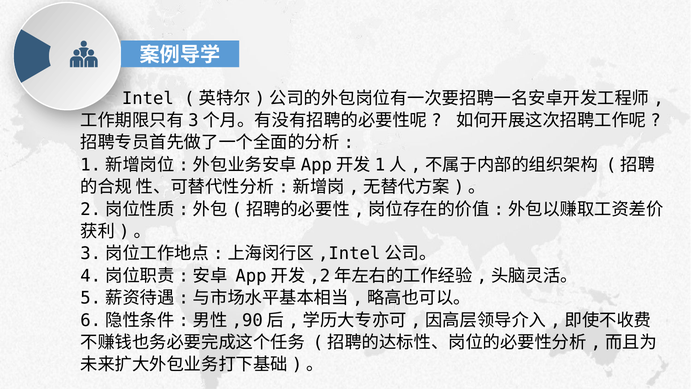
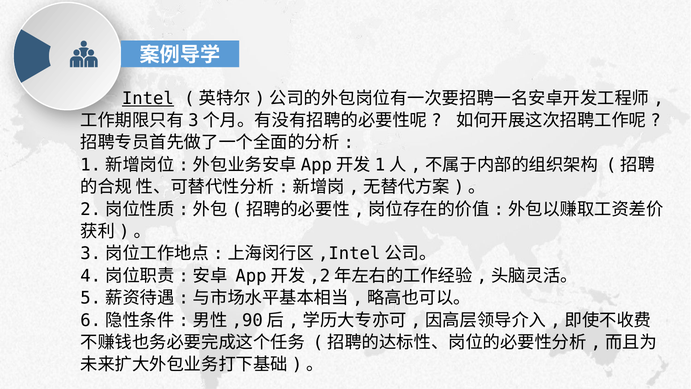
Intel underline: none -> present (148, 98)
